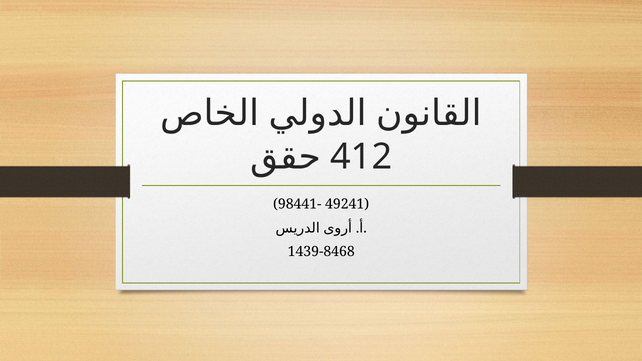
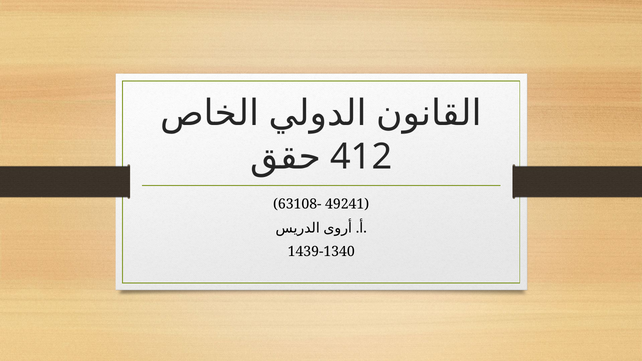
98441-: 98441- -> 63108- (297, 204)
1439-8468: 1439-8468 -> 1439-1340 (321, 252)
